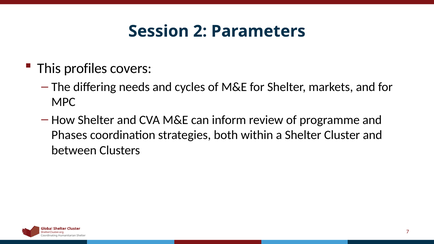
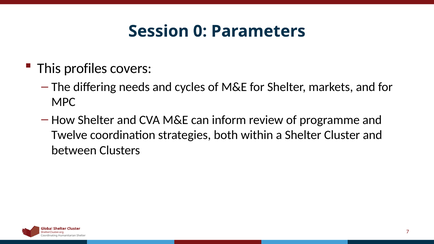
2: 2 -> 0 (200, 31)
Phases: Phases -> Twelve (69, 135)
